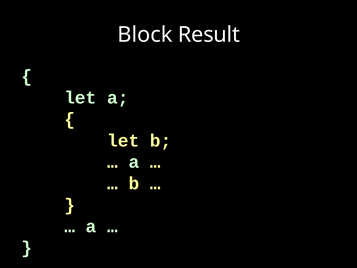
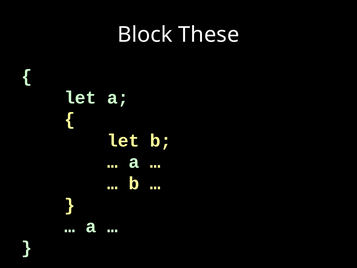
Result: Result -> These (209, 35)
